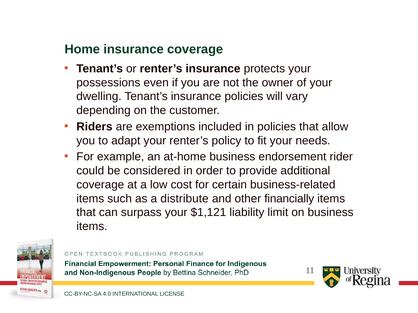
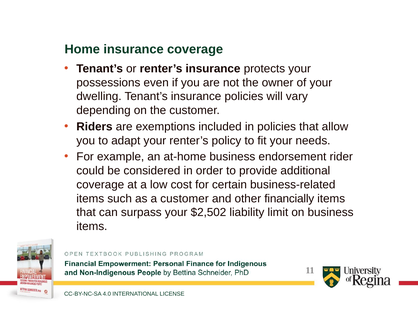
a distribute: distribute -> customer (185, 199)
$1,121: $1,121 -> $2,502 (208, 213)
